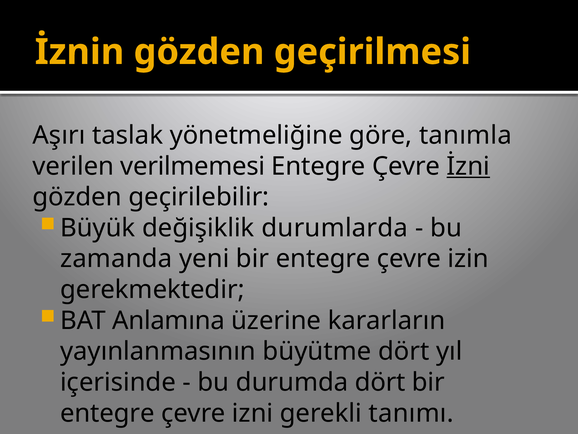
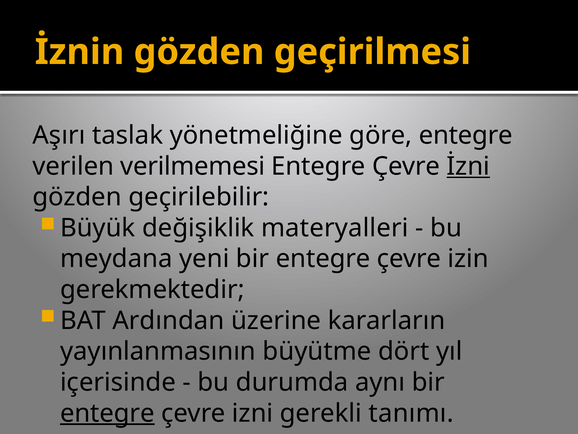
göre tanımla: tanımla -> entegre (466, 135)
durumlarda: durumlarda -> materyalleri (335, 228)
zamanda: zamanda -> meydana (116, 259)
Anlamına: Anlamına -> Ardından (168, 320)
durumda dört: dört -> aynı (380, 382)
entegre underline: none -> present (107, 413)
